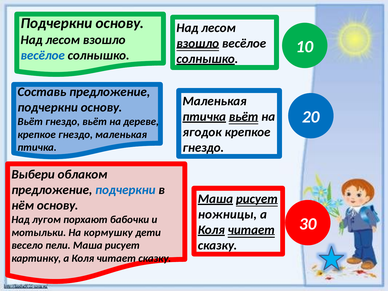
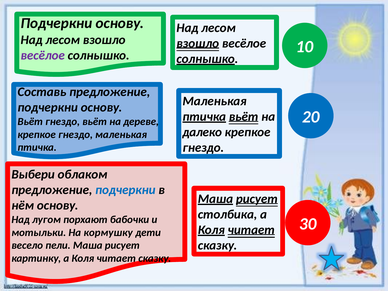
весёлое colour: blue -> purple (43, 55)
ягодок: ягодок -> далеко (202, 132)
ножницы: ножницы -> столбика (228, 214)
